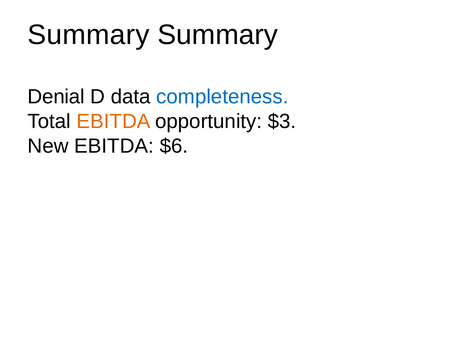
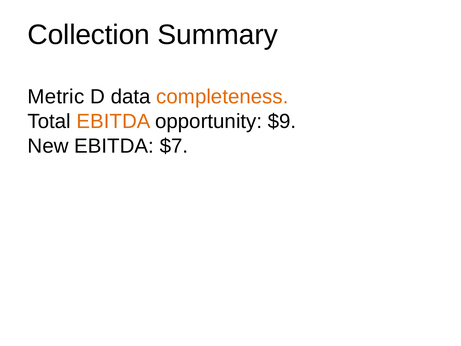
Summary: Summary -> Collection (89, 35)
Denial: Denial -> Metric (56, 97)
completeness colour: blue -> orange (222, 97)
$3: $3 -> $9 (282, 121)
$6: $6 -> $7 (174, 146)
